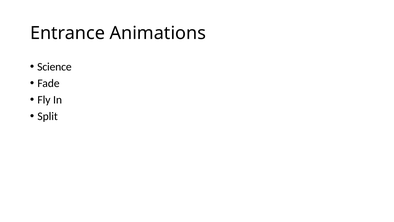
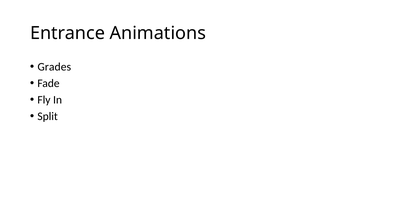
Science: Science -> Grades (54, 67)
